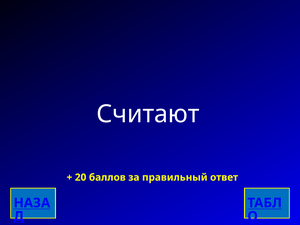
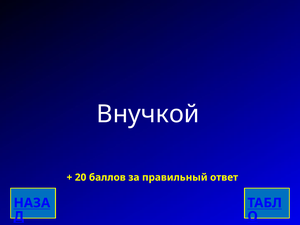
Считают: Считают -> Внучкой (148, 114)
